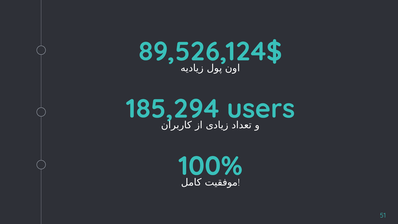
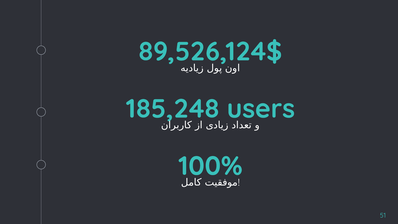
185,294: 185,294 -> 185,248 (172, 109)
